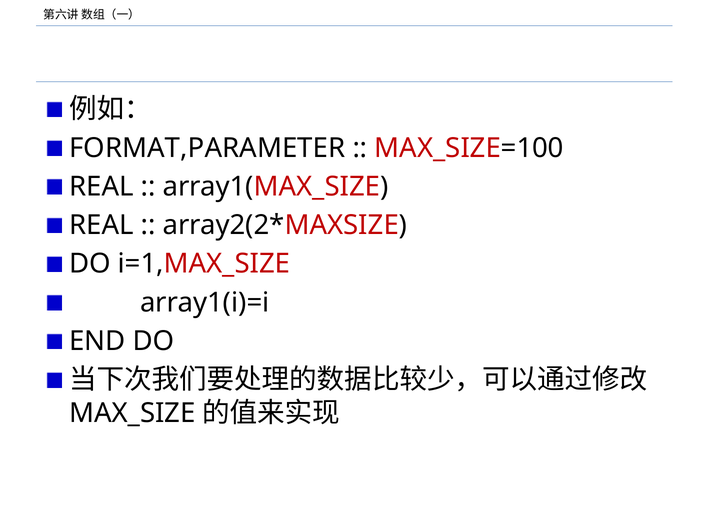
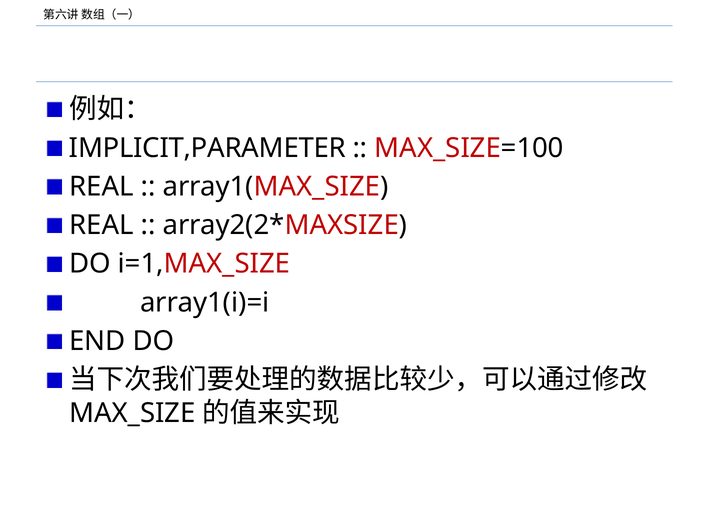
FORMAT,PARAMETER: FORMAT,PARAMETER -> IMPLICIT,PARAMETER (207, 148)
